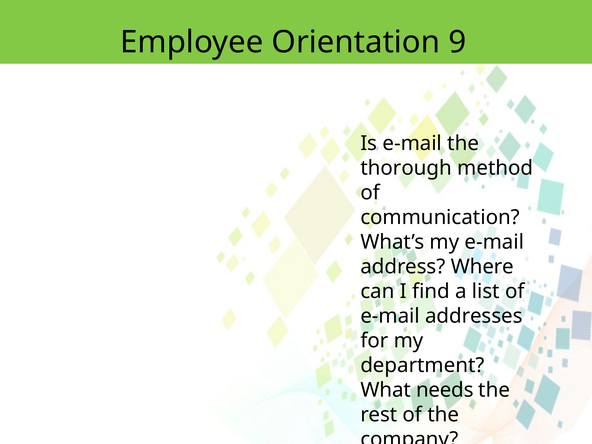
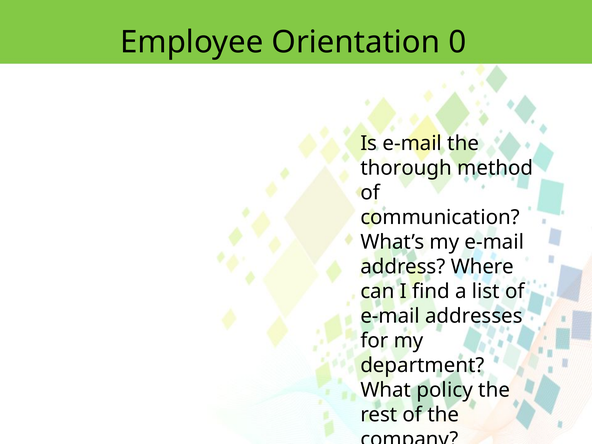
9: 9 -> 0 (457, 42)
needs: needs -> policy (445, 390)
